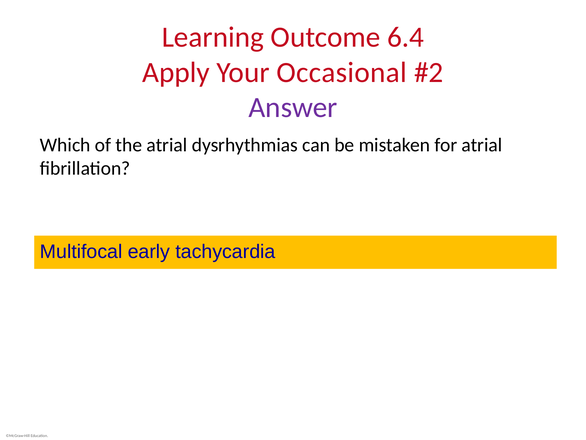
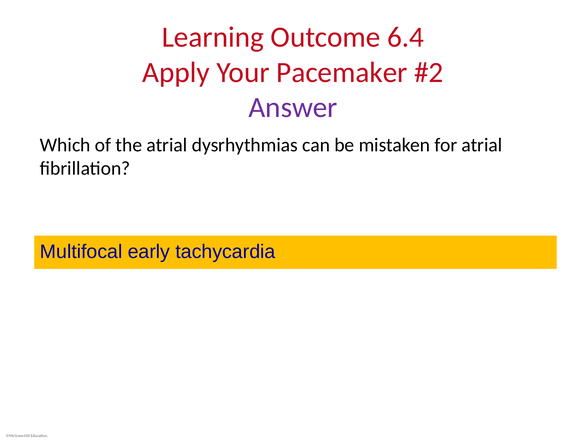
Occasional: Occasional -> Pacemaker (342, 72)
